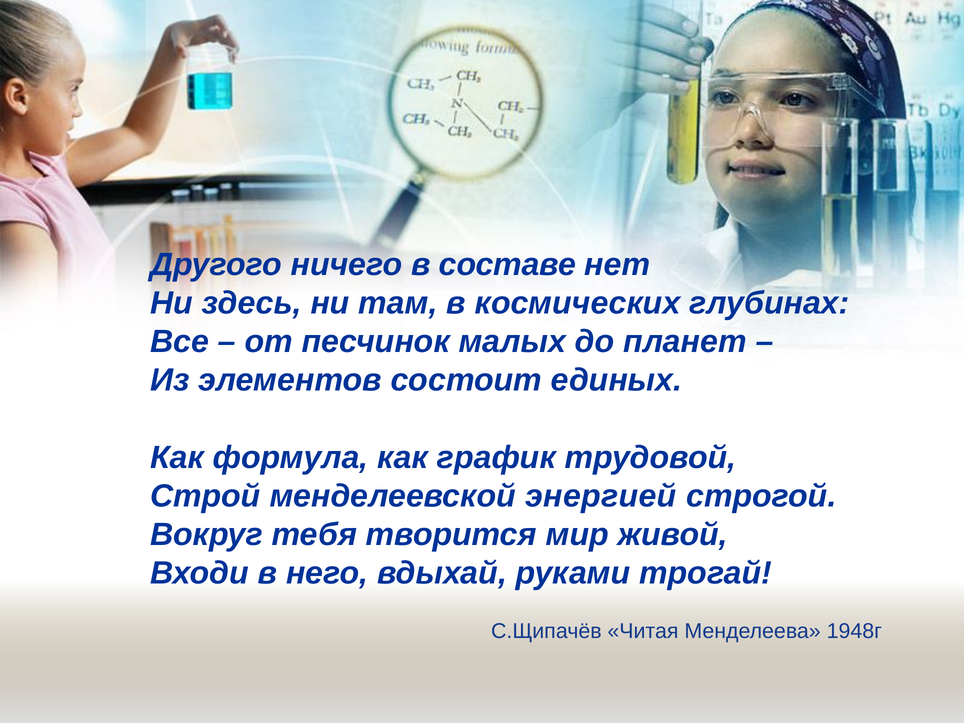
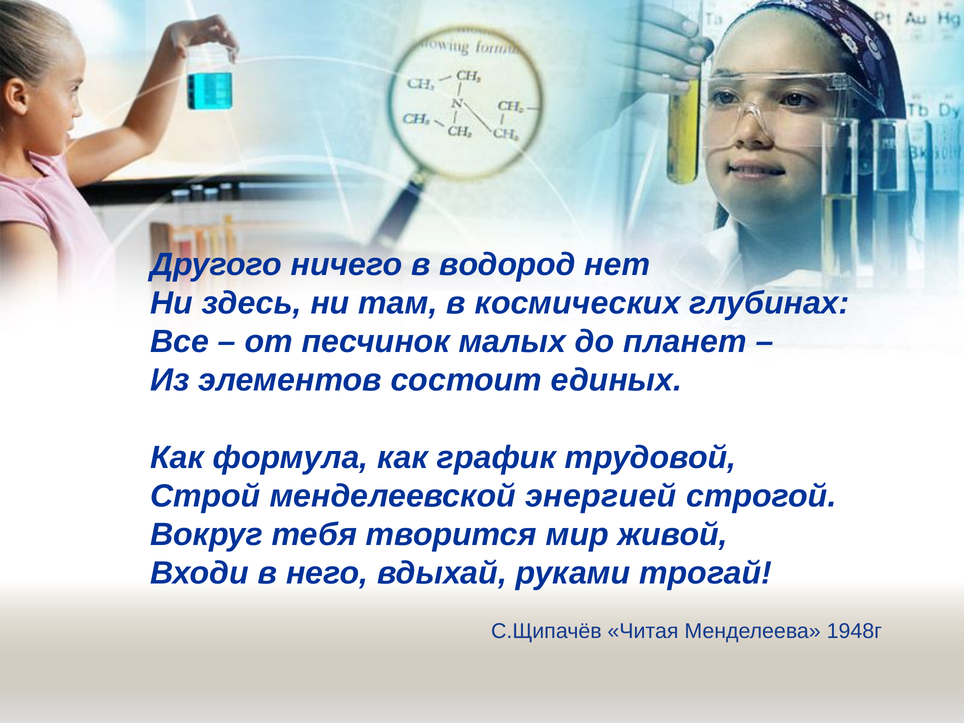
составе: составе -> водород (507, 265)
